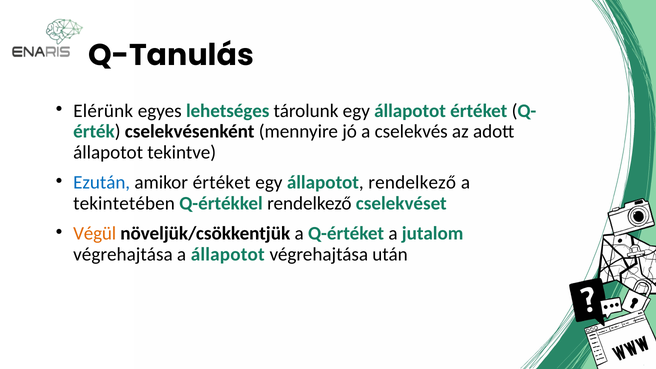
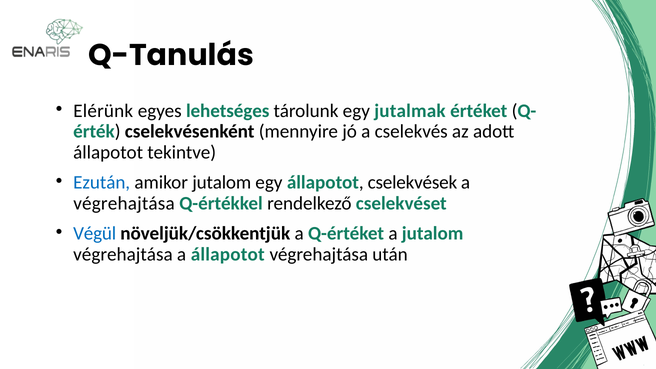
tárolunk egy állapotot: állapotot -> jutalmak (410, 111)
amikor értéket: értéket -> jutalom (222, 183)
állapotot rendelkező: rendelkező -> cselekvések (412, 183)
tekintetében: tekintetében -> végrehajtása (124, 203)
Végül colour: orange -> blue (95, 234)
